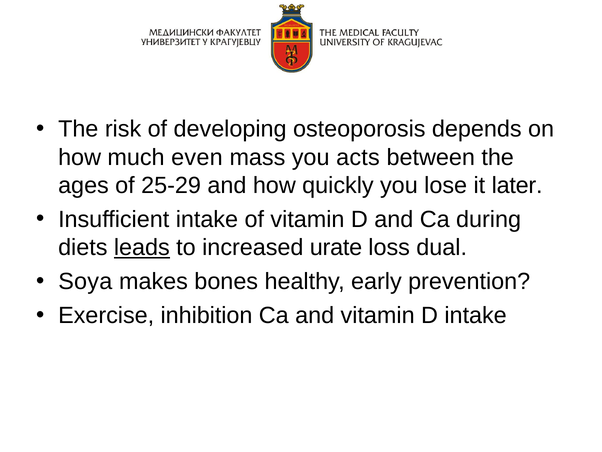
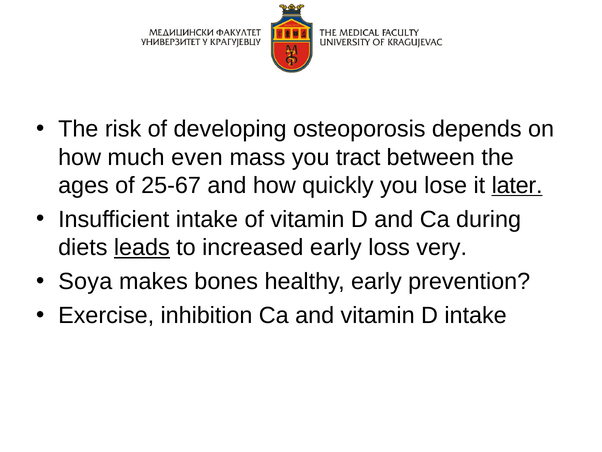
acts: acts -> tract (358, 157)
25-29: 25-29 -> 25-67 (171, 185)
later underline: none -> present (517, 185)
increased urate: urate -> early (336, 247)
dual: dual -> very (442, 247)
